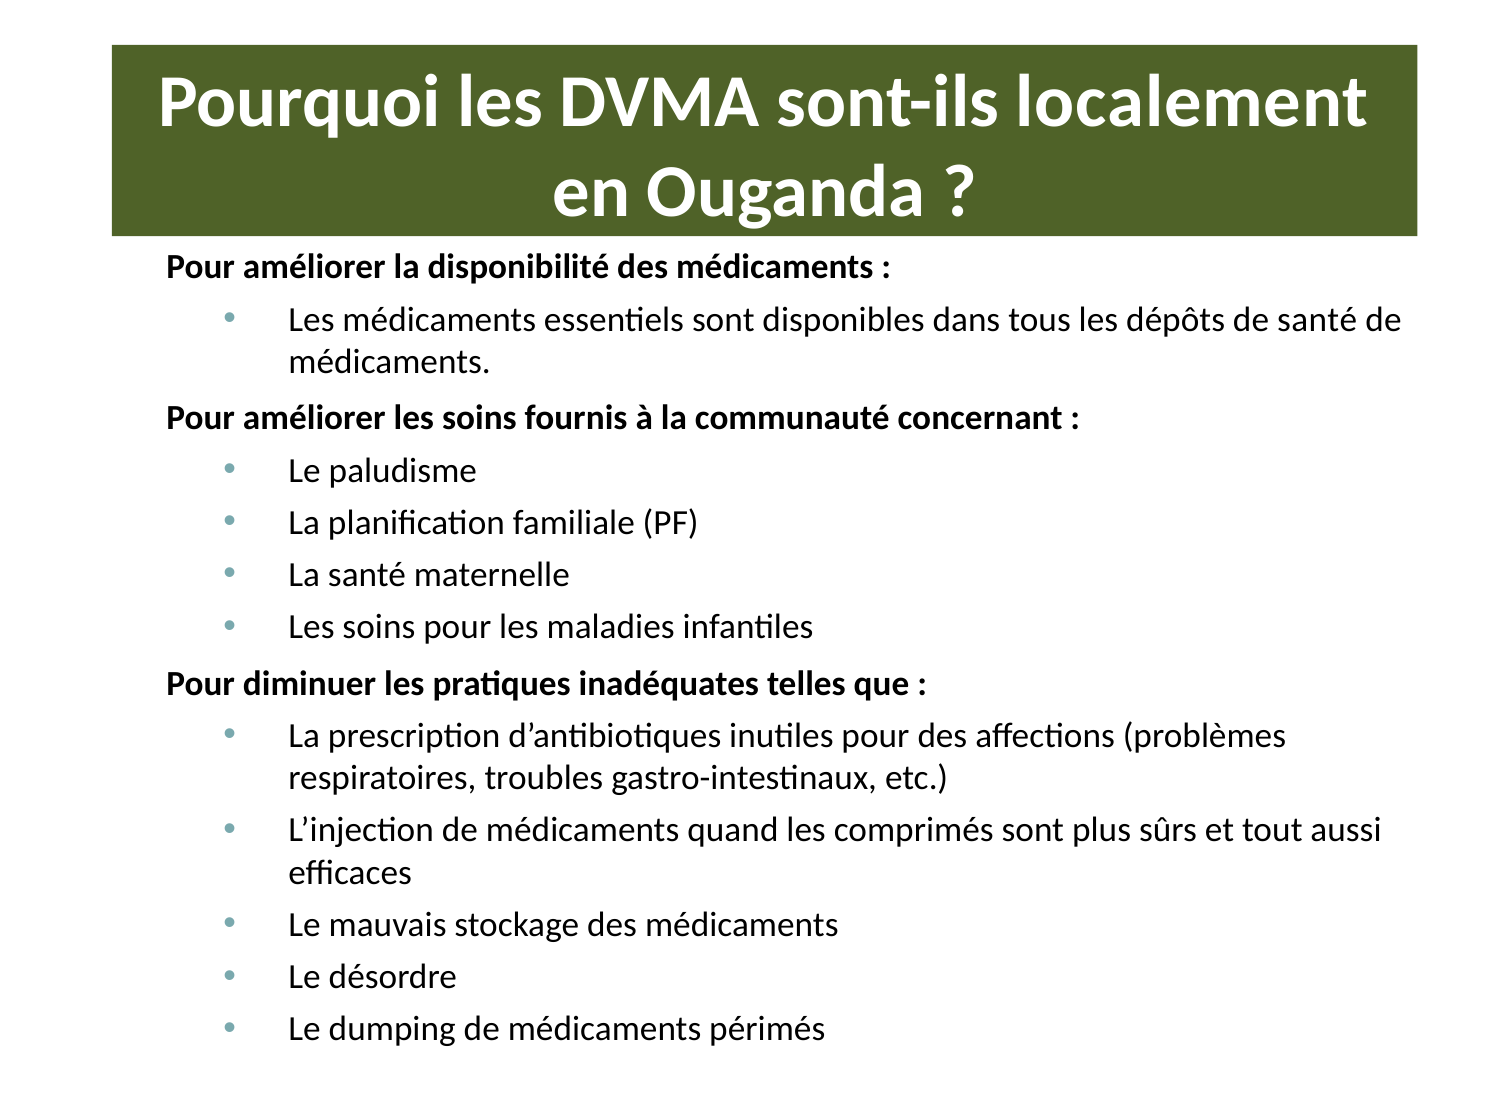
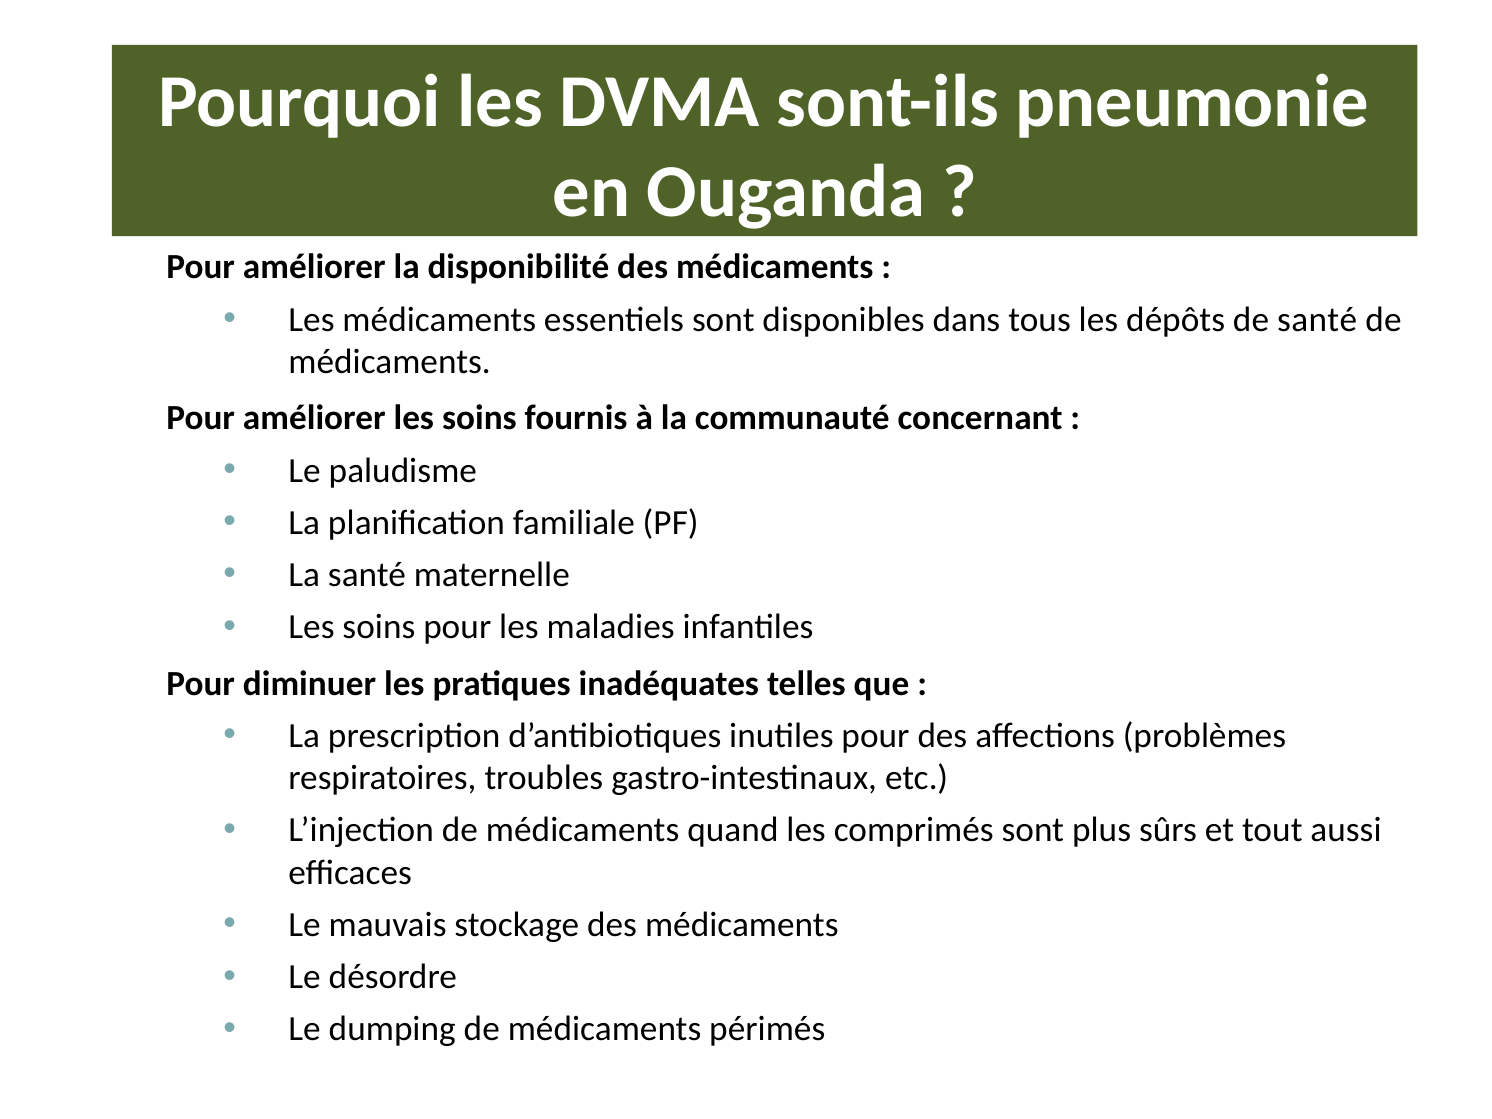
localement: localement -> pneumonie (1193, 102)
